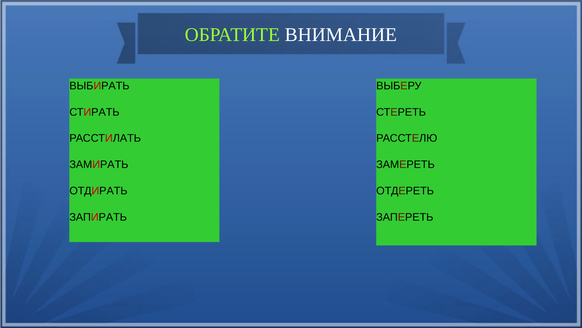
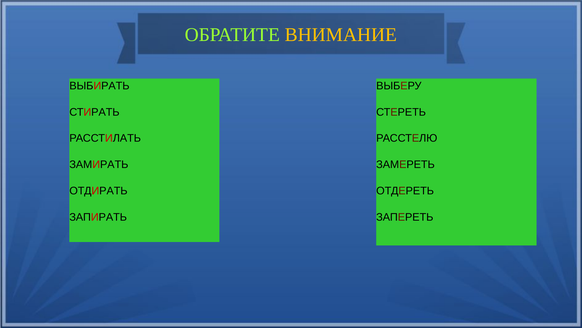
ВНИМАНИЕ colour: white -> yellow (341, 35)
